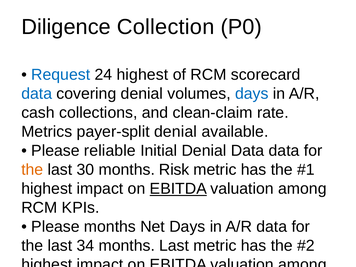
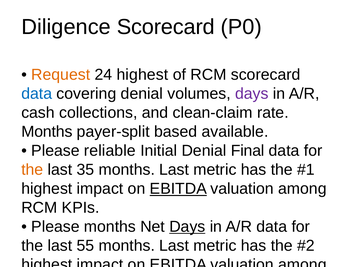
Diligence Collection: Collection -> Scorecard (166, 27)
Request colour: blue -> orange (61, 75)
days colour: blue -> purple (252, 94)
Metrics: Metrics -> Months (47, 132)
payer-split denial: denial -> based (176, 132)
Denial Data: Data -> Final (248, 151)
30: 30 -> 35 (85, 170)
Risk: Risk -> Last (174, 170)
Days underline: none -> present (187, 227)
34: 34 -> 55 (85, 246)
